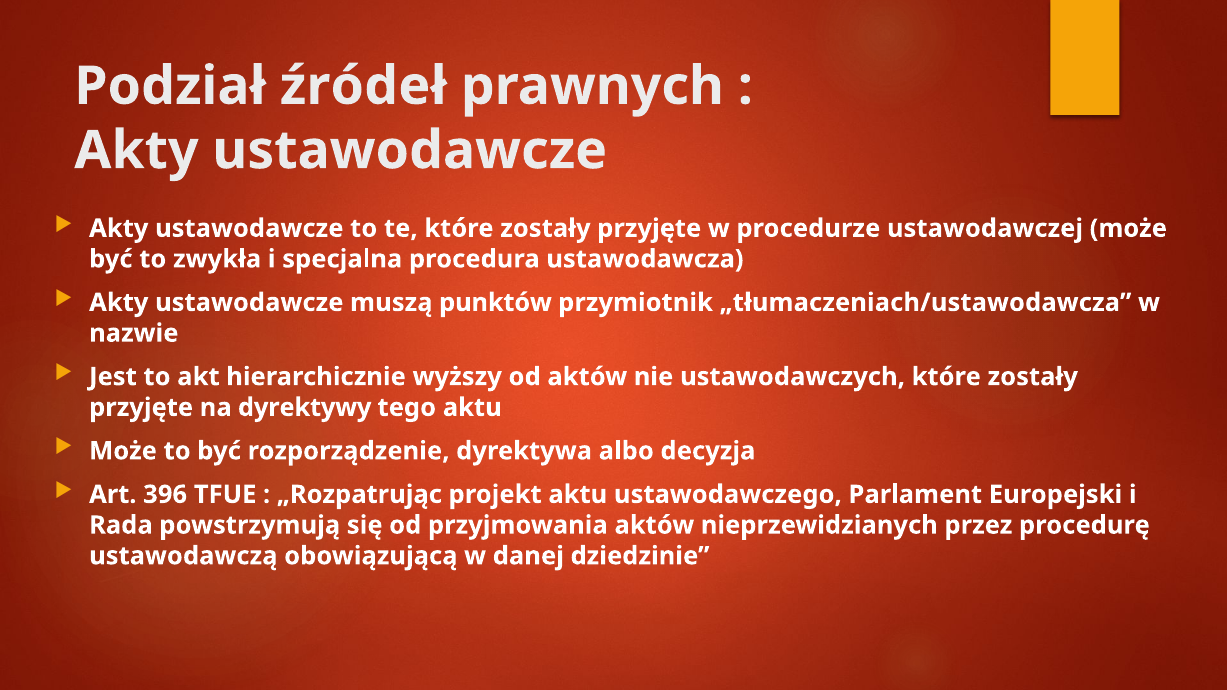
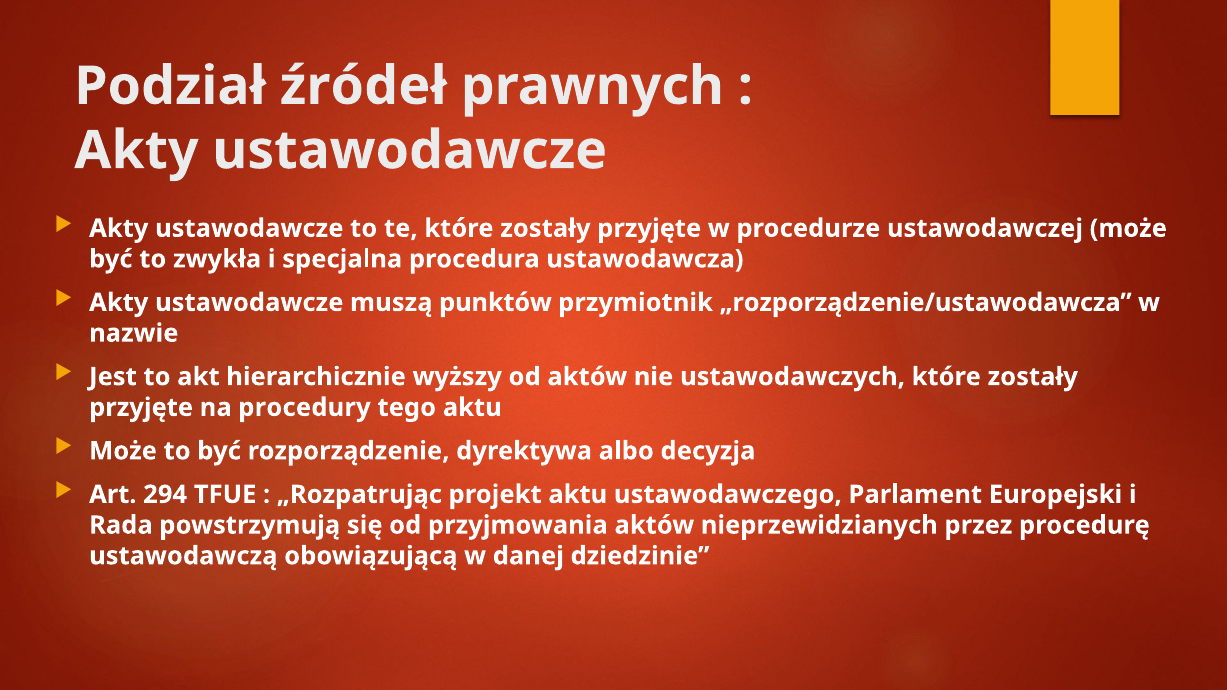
„tłumaczeniach/ustawodawcza: „tłumaczeniach/ustawodawcza -> „rozporządzenie/ustawodawcza (926, 303)
dyrektywy: dyrektywy -> procedury (304, 408)
396: 396 -> 294 (165, 495)
